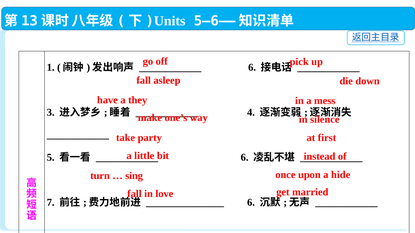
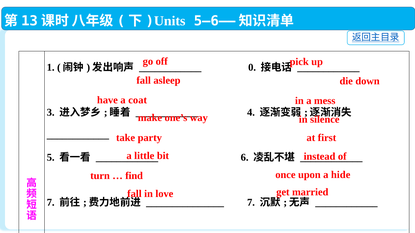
6: 6 -> 0 (252, 67)
they: they -> coat (138, 100)
sing: sing -> find (134, 176)
6: 6 -> 7 (251, 203)
